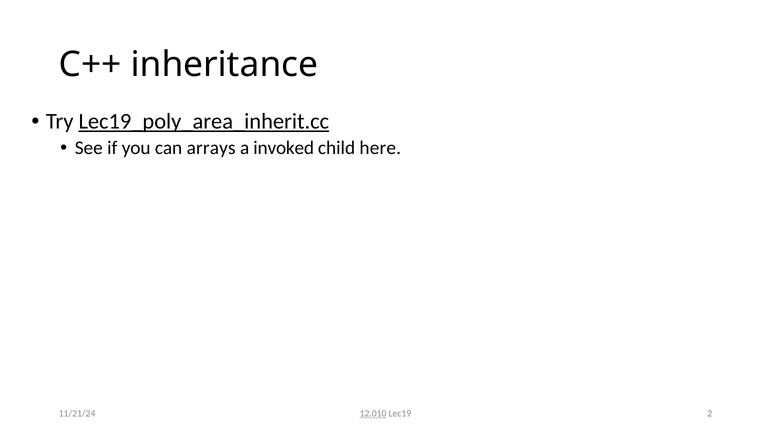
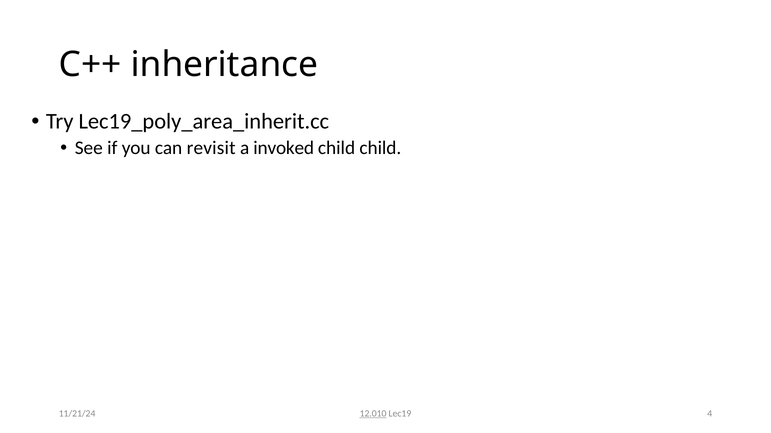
Lec19_poly_area_inherit.cc underline: present -> none (204, 122)
arrays: arrays -> revisit (211, 148)
child here: here -> child (380, 148)
2: 2 -> 4 (710, 414)
